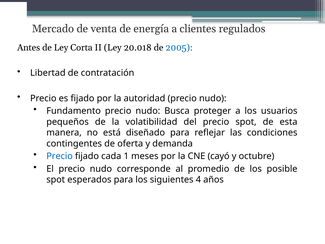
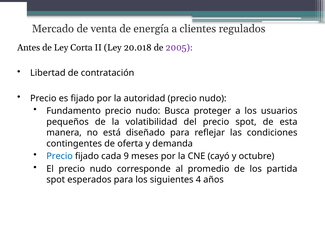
2005 colour: blue -> purple (179, 48)
1: 1 -> 9 (126, 156)
posible: posible -> partida (282, 169)
